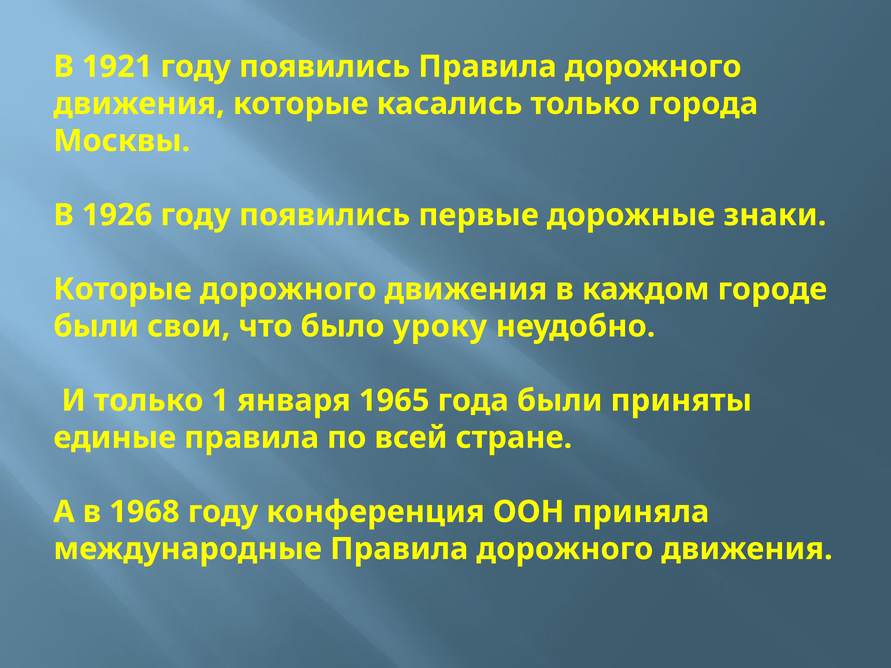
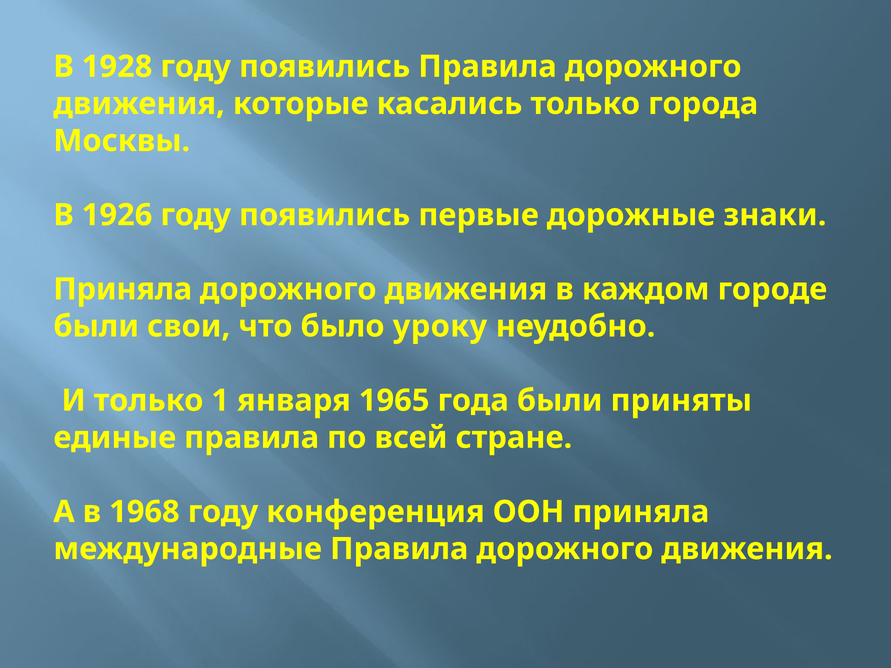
1921: 1921 -> 1928 (117, 67)
Которые: Которые -> Приняла (123, 289)
